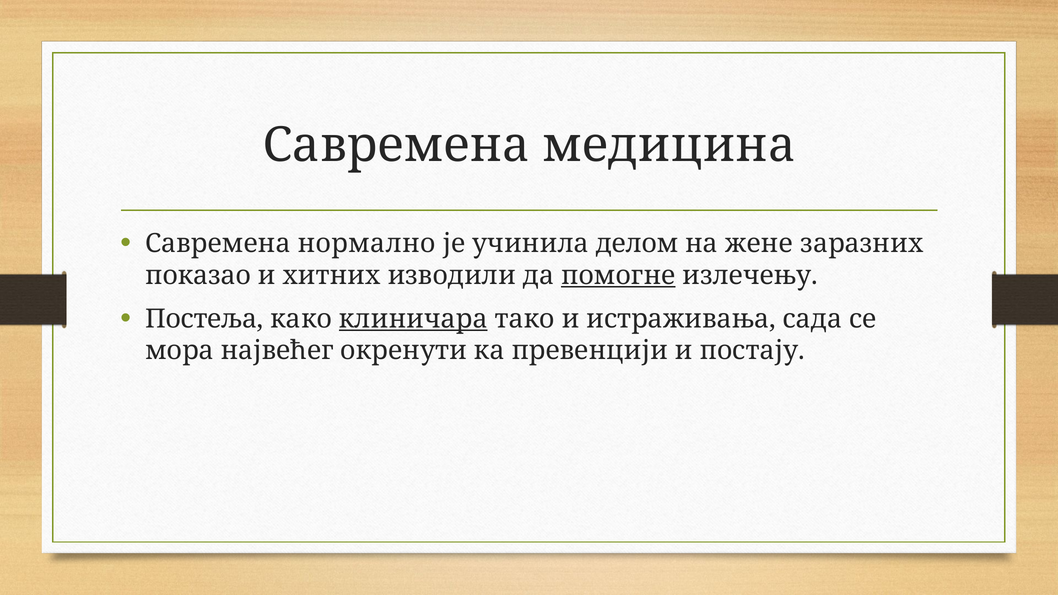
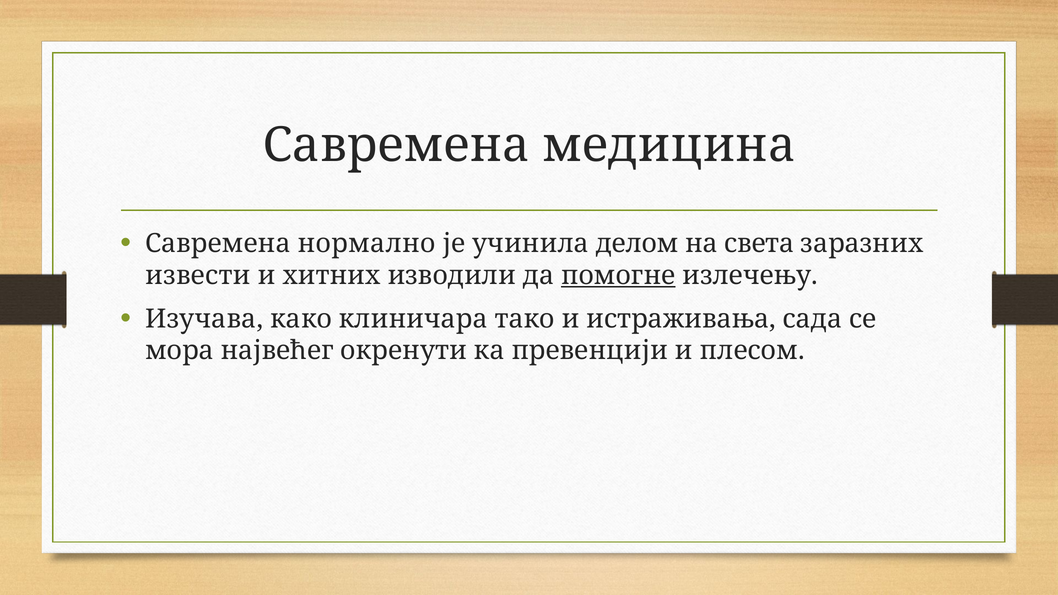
жене: жене -> света (759, 244)
показао: показао -> извести (198, 275)
Постеља: Постеља -> Изучава (204, 319)
клиничара underline: present -> none (413, 319)
постају: постају -> плесом (752, 351)
